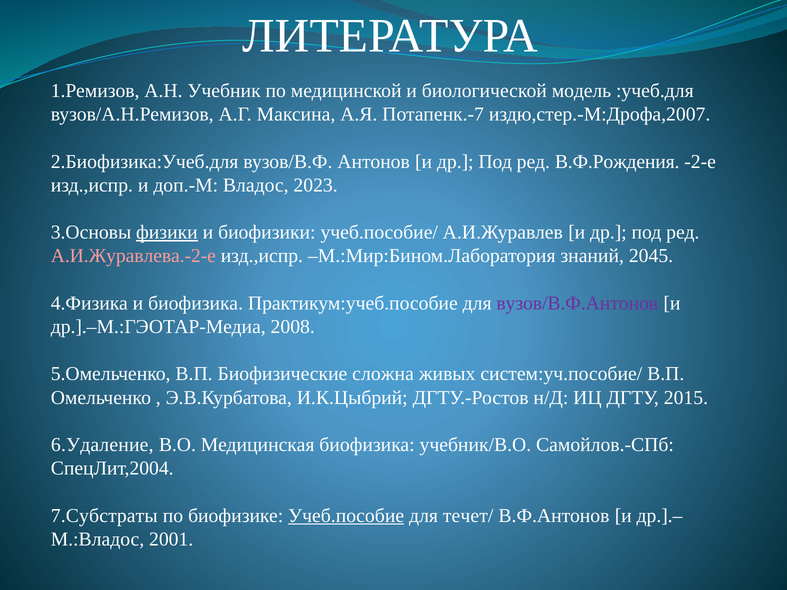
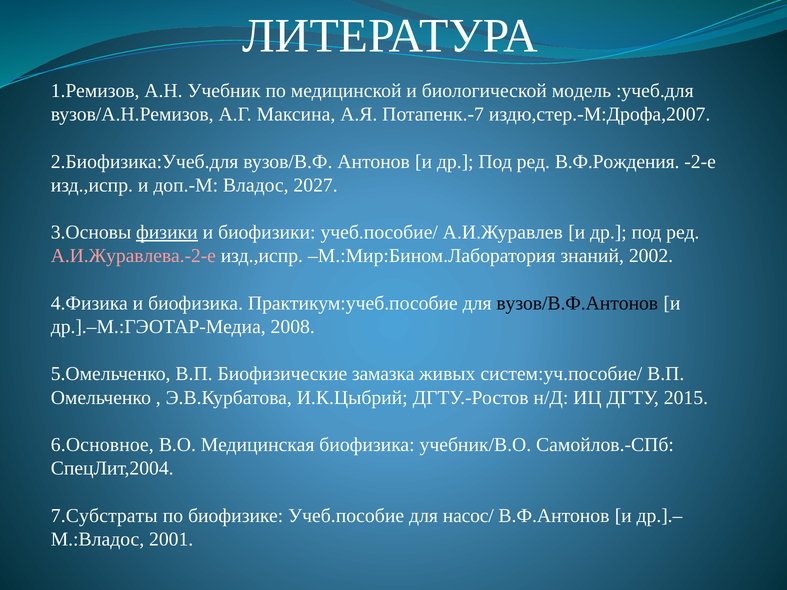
2023: 2023 -> 2027 (316, 185)
2045: 2045 -> 2002 (651, 256)
вузов/В.Ф.Антонов colour: purple -> black (577, 303)
сложна: сложна -> замазка (383, 374)
6.Удаление: 6.Удаление -> 6.Основное (102, 445)
Учеб.пособие underline: present -> none (346, 516)
течет/: течет/ -> насос/ (468, 516)
